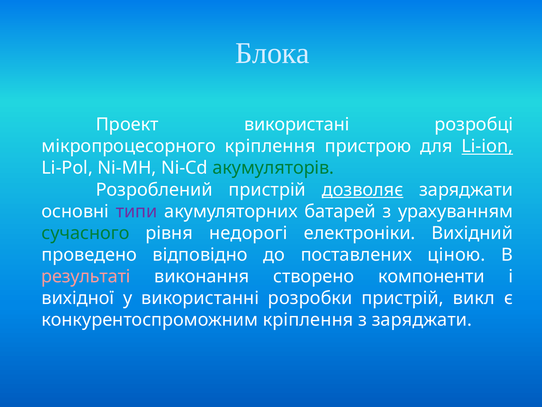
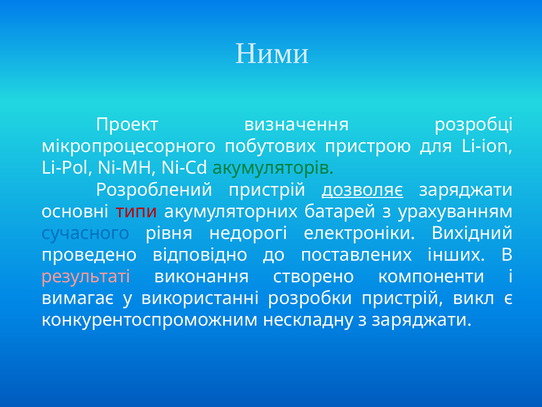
Блока: Блока -> Ними (272, 53)
використані: використані -> визначення (297, 124)
мікропроцесорного кріплення: кріплення -> побутових (270, 146)
Li-ion underline: present -> none (487, 146)
типи colour: purple -> red (137, 211)
сучасного colour: green -> blue (86, 233)
ціною: ціною -> інших (457, 255)
вихідної: вихідної -> вимагає (78, 298)
конкурентоспроможним кріплення: кріплення -> нескладну (308, 320)
